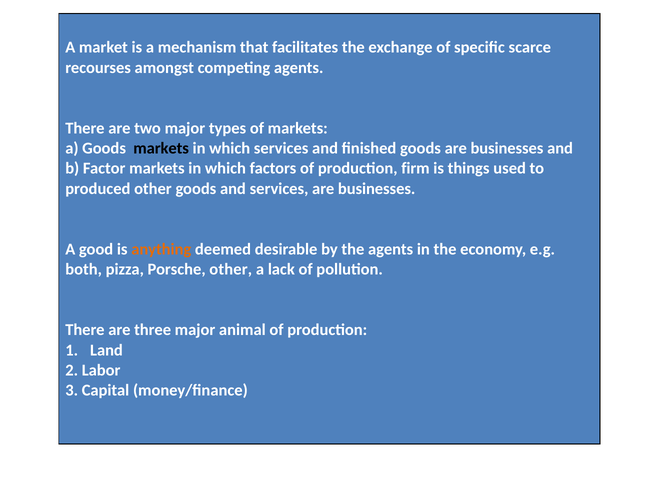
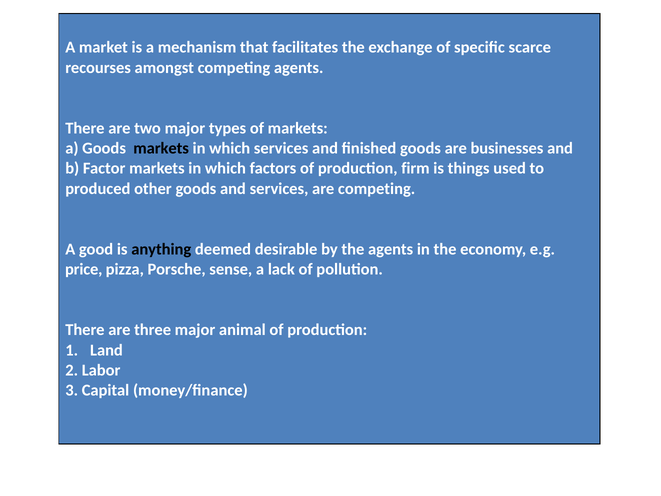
services are businesses: businesses -> competing (377, 189)
anything colour: orange -> black (161, 249)
both: both -> price (84, 269)
Porsche other: other -> sense (231, 269)
